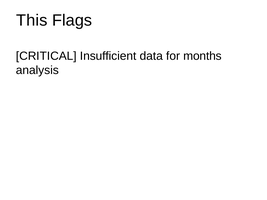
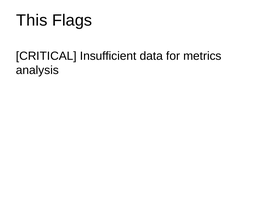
months: months -> metrics (202, 56)
